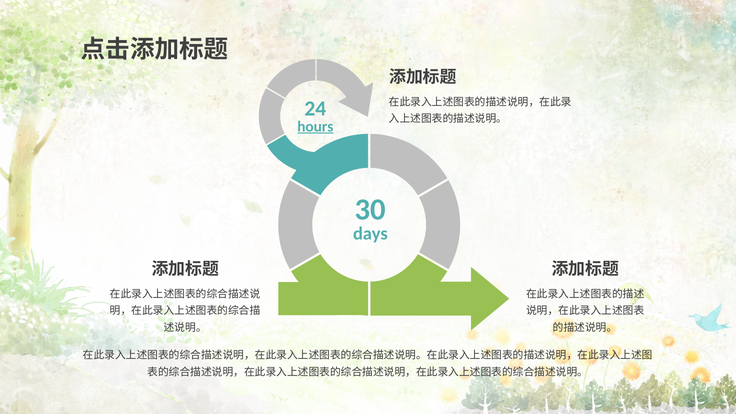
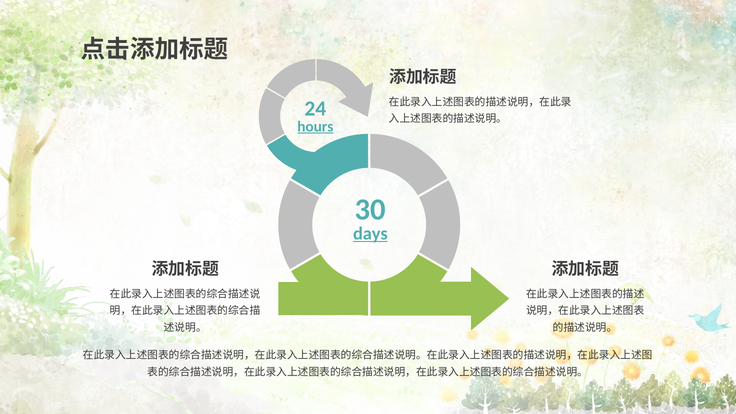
days underline: none -> present (370, 233)
